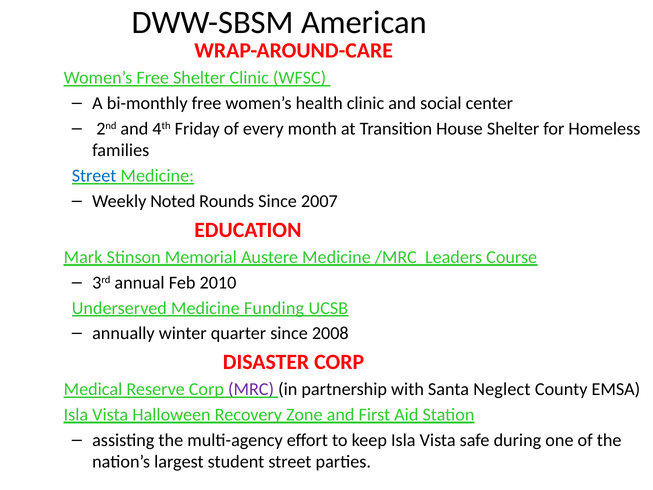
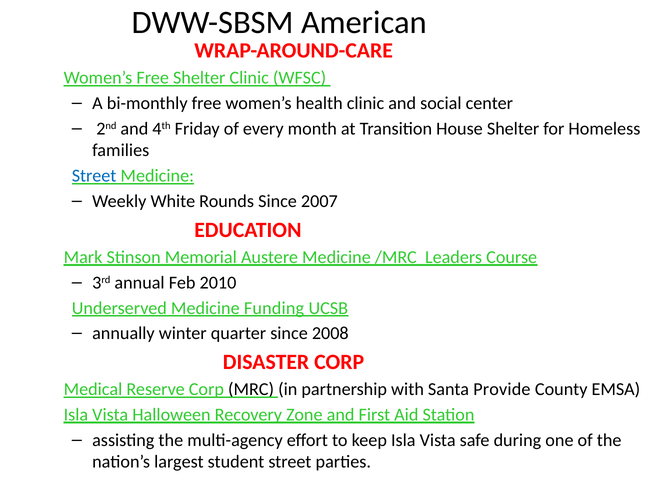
Noted: Noted -> White (173, 201)
MRC colour: purple -> black (251, 389)
Neglect: Neglect -> Provide (502, 389)
